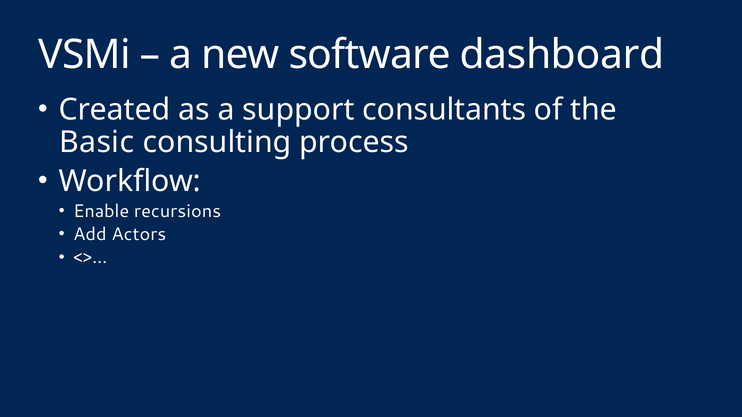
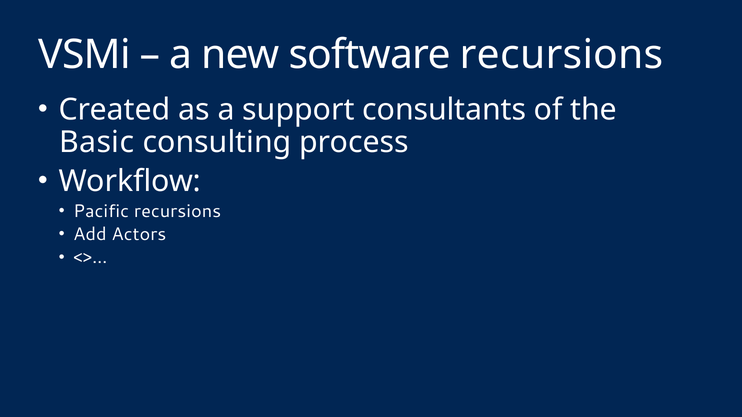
software dashboard: dashboard -> recursions (562, 55)
Enable: Enable -> Pacific (101, 211)
